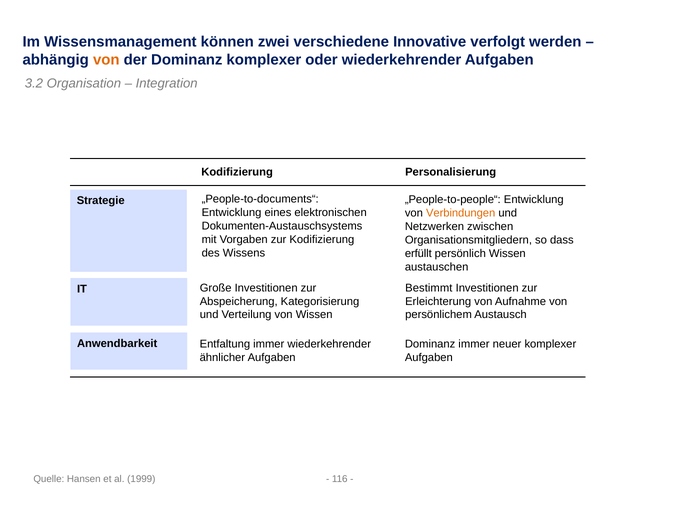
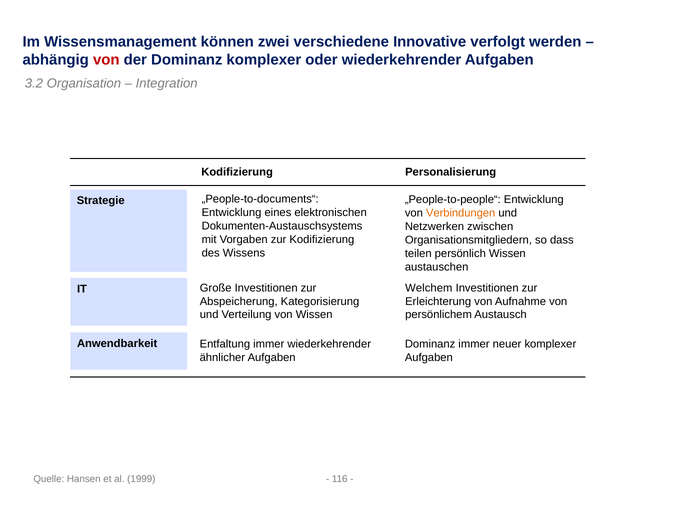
von colour: orange -> red (106, 60)
erfüllt: erfüllt -> teilen (418, 254)
Bestimmt: Bestimmt -> Welchem (429, 288)
